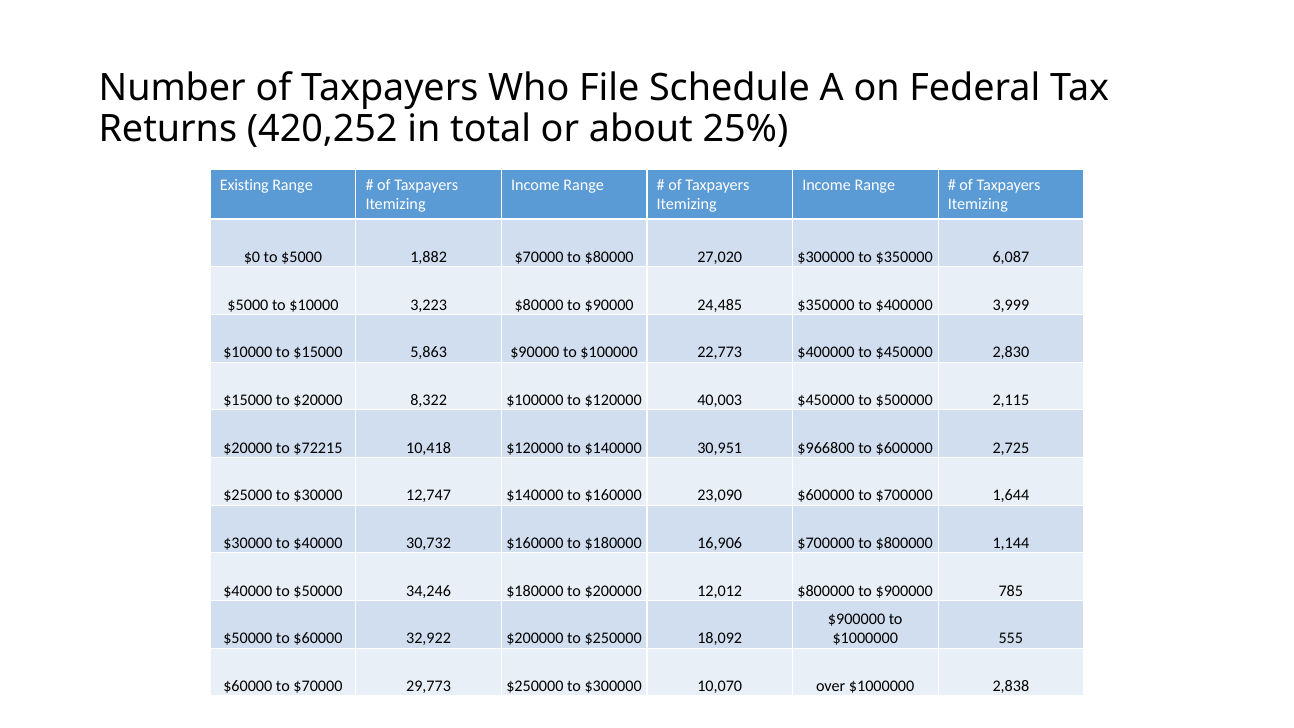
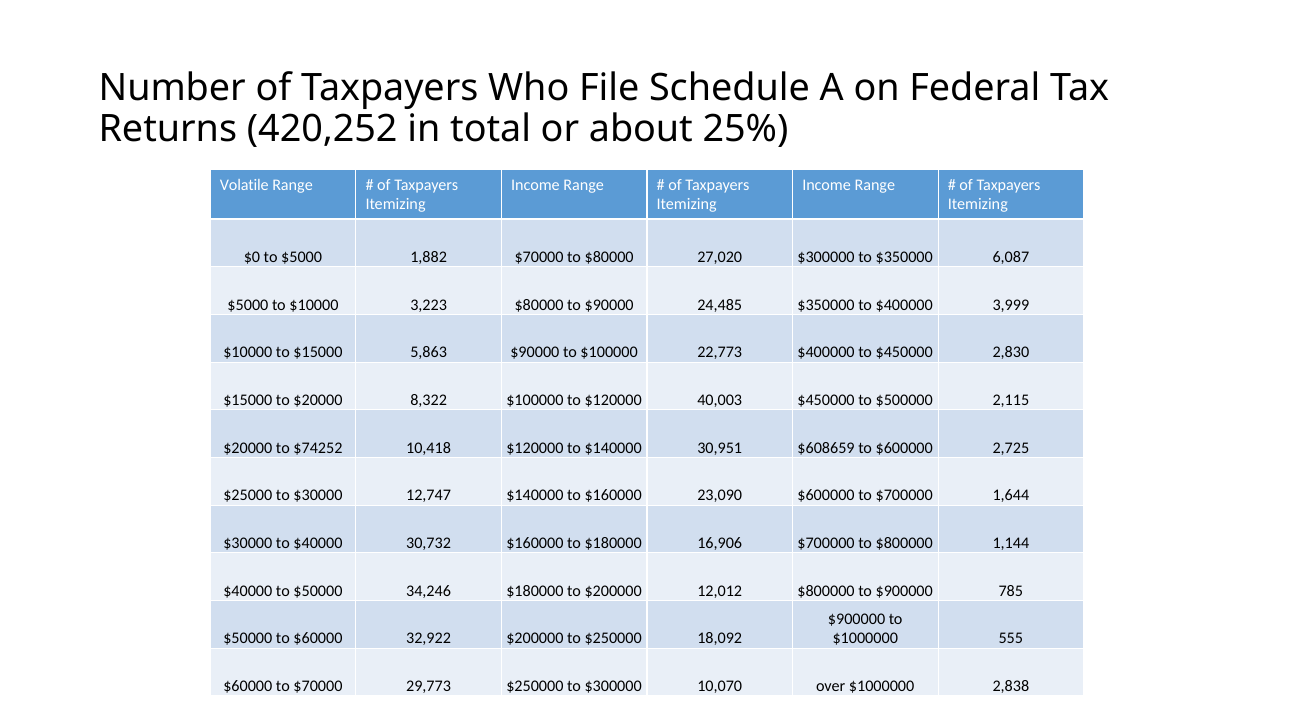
Existing: Existing -> Volatile (244, 185)
$72215: $72215 -> $74252 (318, 448)
$966800: $966800 -> $608659 (826, 448)
